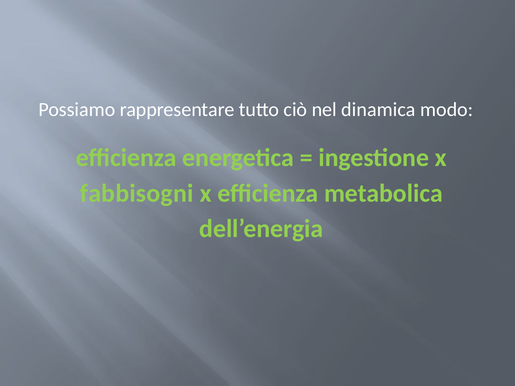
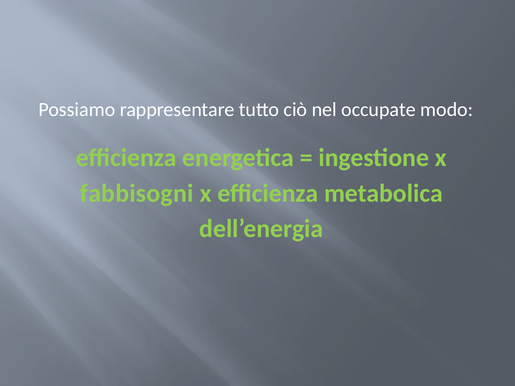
dinamica: dinamica -> occupate (378, 110)
